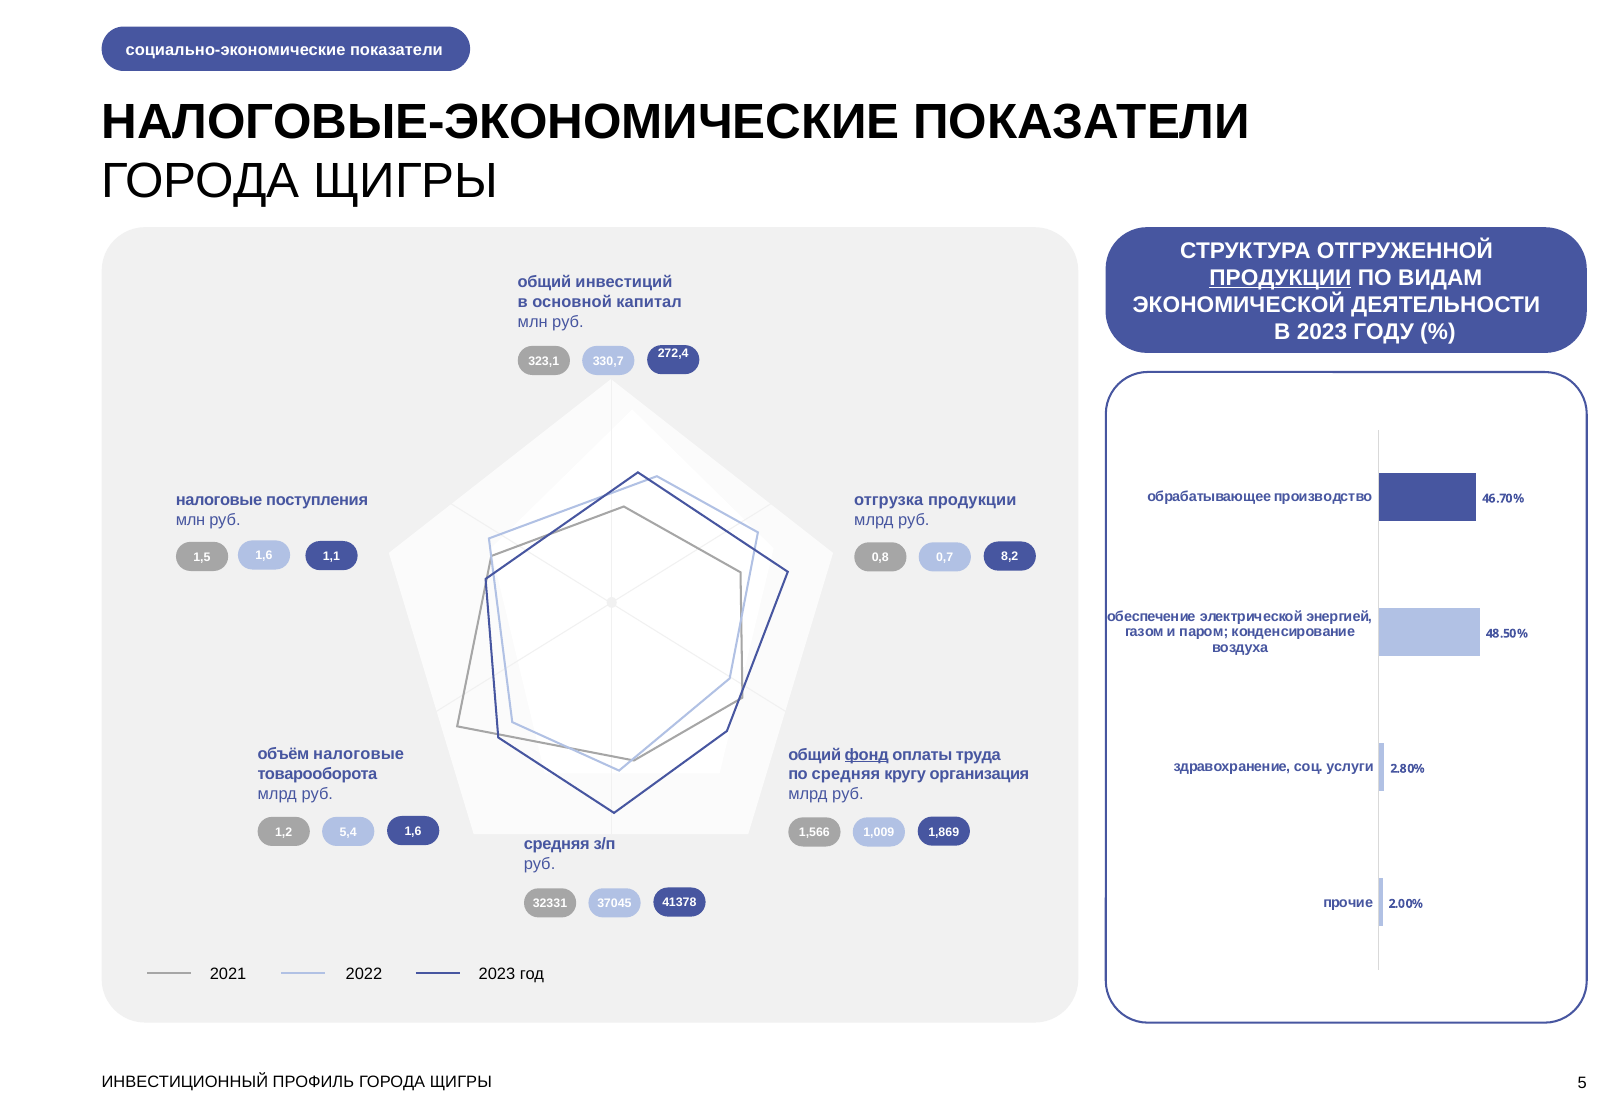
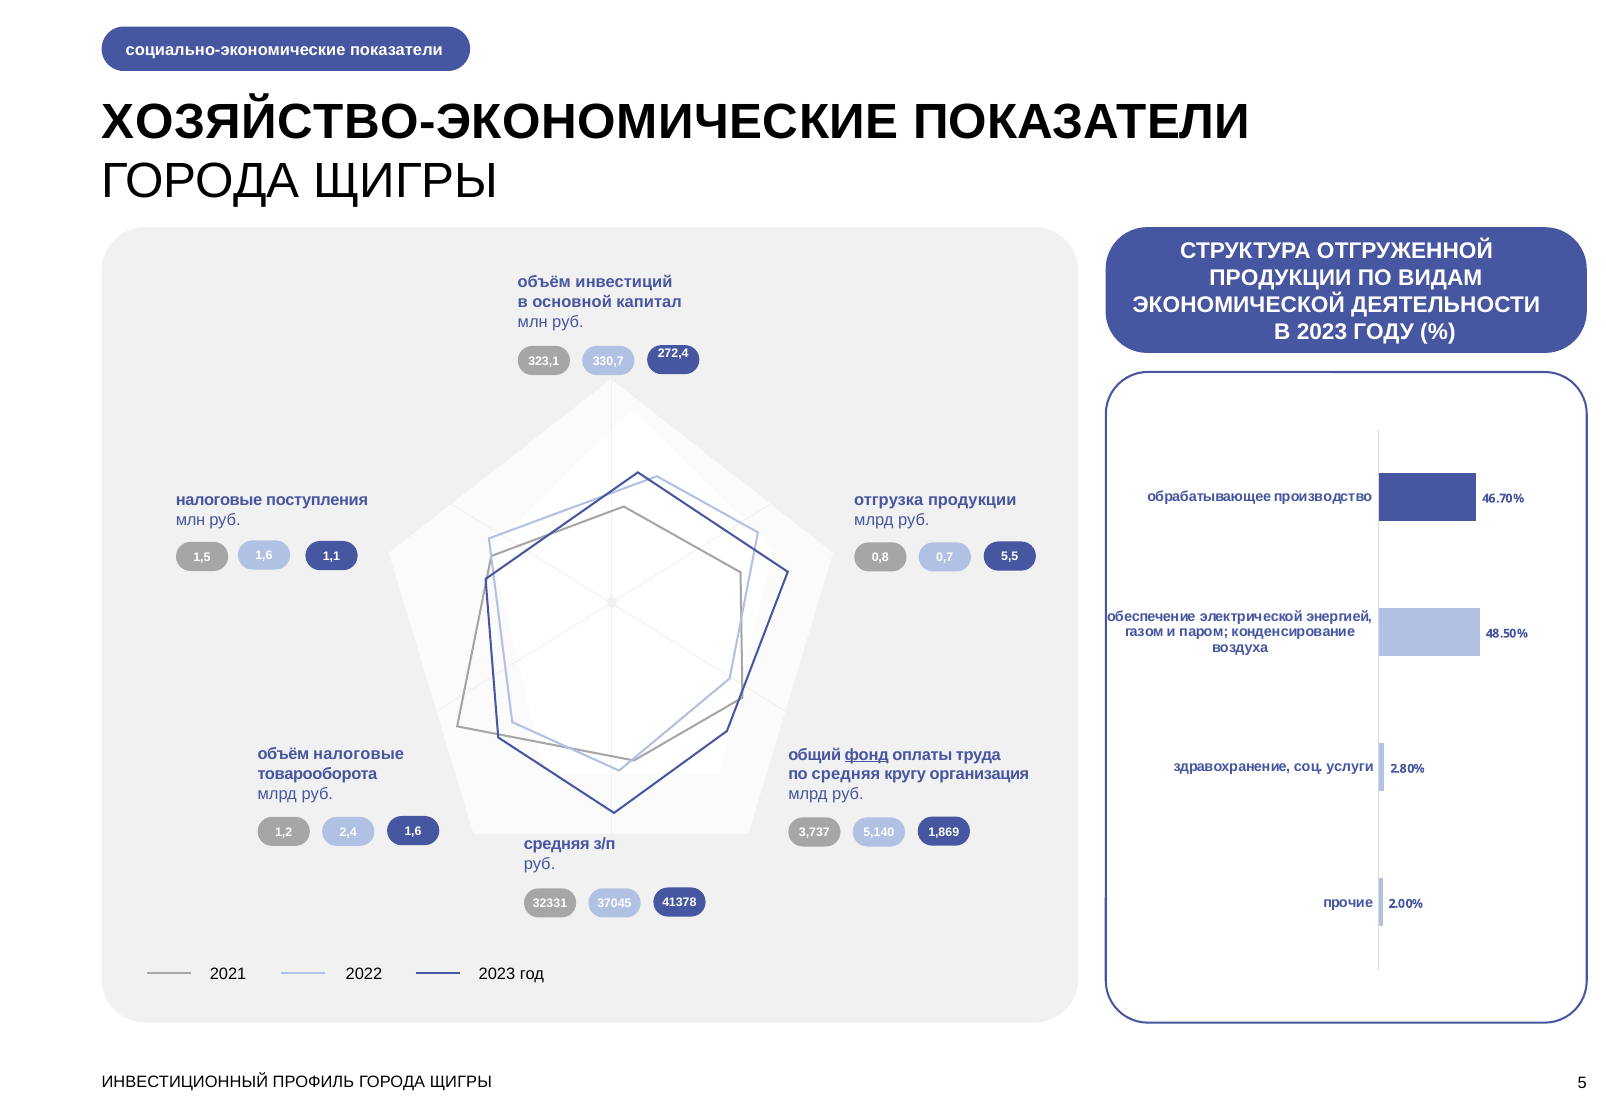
НАЛОГОВЫЕ-ЭКОНОМИЧЕСКИЕ: НАЛОГОВЫЕ-ЭКОНОМИЧЕСКИЕ -> ХОЗЯЙСТВО-ЭКОНОМИЧЕСКИЕ (500, 122)
ПРОДУКЦИИ underline: present -> none (1280, 278)
общий: общий -> объём (544, 282)
8,2: 8,2 -> 5,5 (1010, 557)
5,4: 5,4 -> 2,4 (348, 832)
1,566: 1,566 -> 3,737 (814, 833)
1,009: 1,009 -> 5,140 (879, 833)
